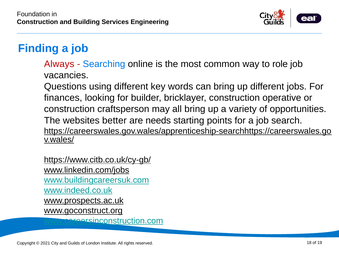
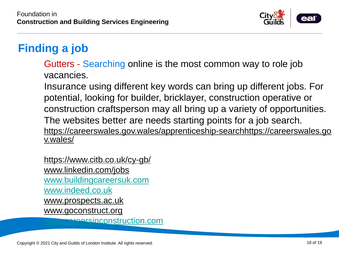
Always: Always -> Gutters (59, 64)
Questions: Questions -> Insurance (65, 87)
finances: finances -> potential (63, 98)
